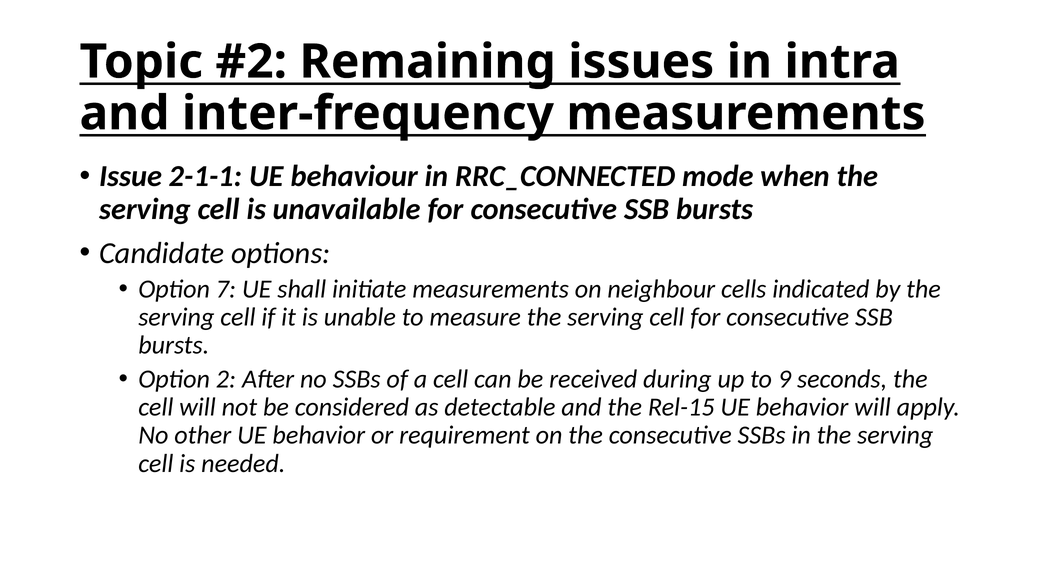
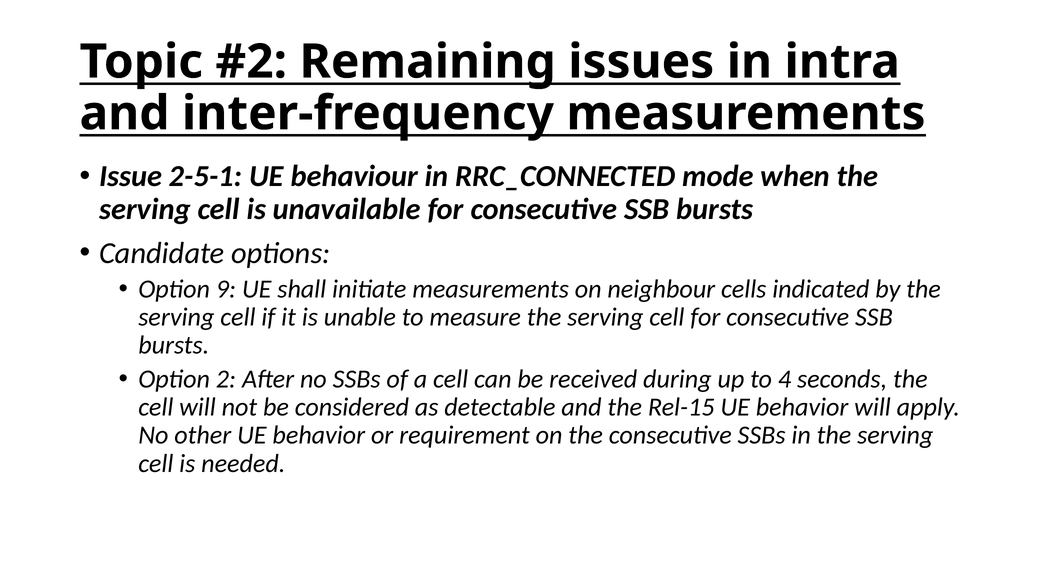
2-1-1: 2-1-1 -> 2-5-1 (206, 177)
7: 7 -> 9 (226, 289)
9: 9 -> 4 (785, 379)
